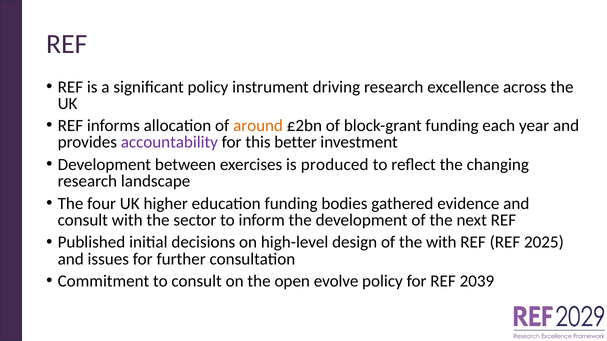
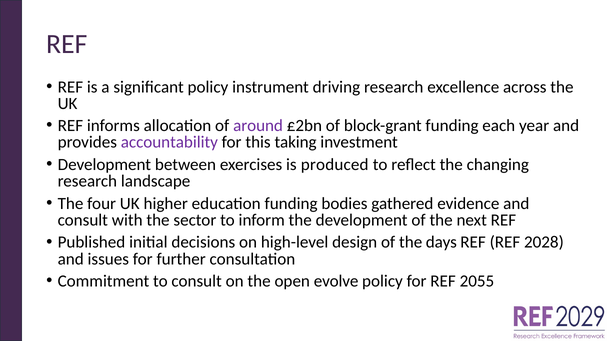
around colour: orange -> purple (258, 126)
better: better -> taking (296, 143)
the with: with -> days (441, 243)
2025: 2025 -> 2028 (544, 243)
2039: 2039 -> 2055 (477, 282)
